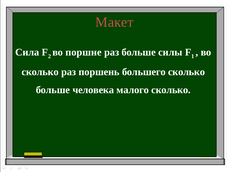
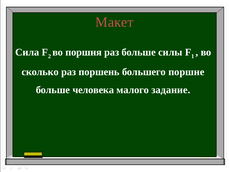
поршне: поршне -> поршня (84, 52)
большего сколько: сколько -> поршне (186, 72)
малого сколько: сколько -> задание (171, 90)
